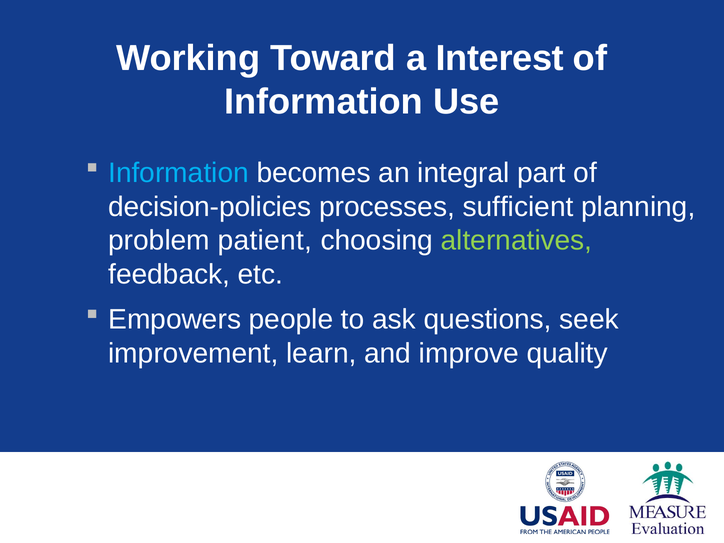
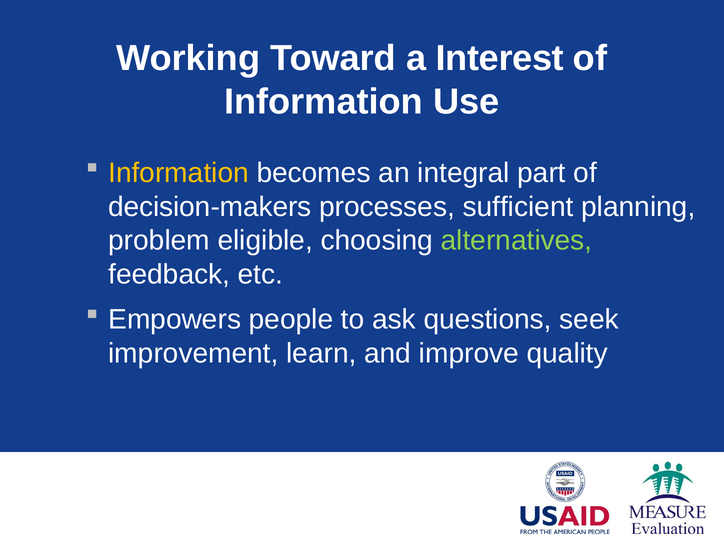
Information colour: light blue -> yellow (179, 173)
decision-policies: decision-policies -> decision-makers (210, 207)
patient: patient -> eligible (265, 241)
